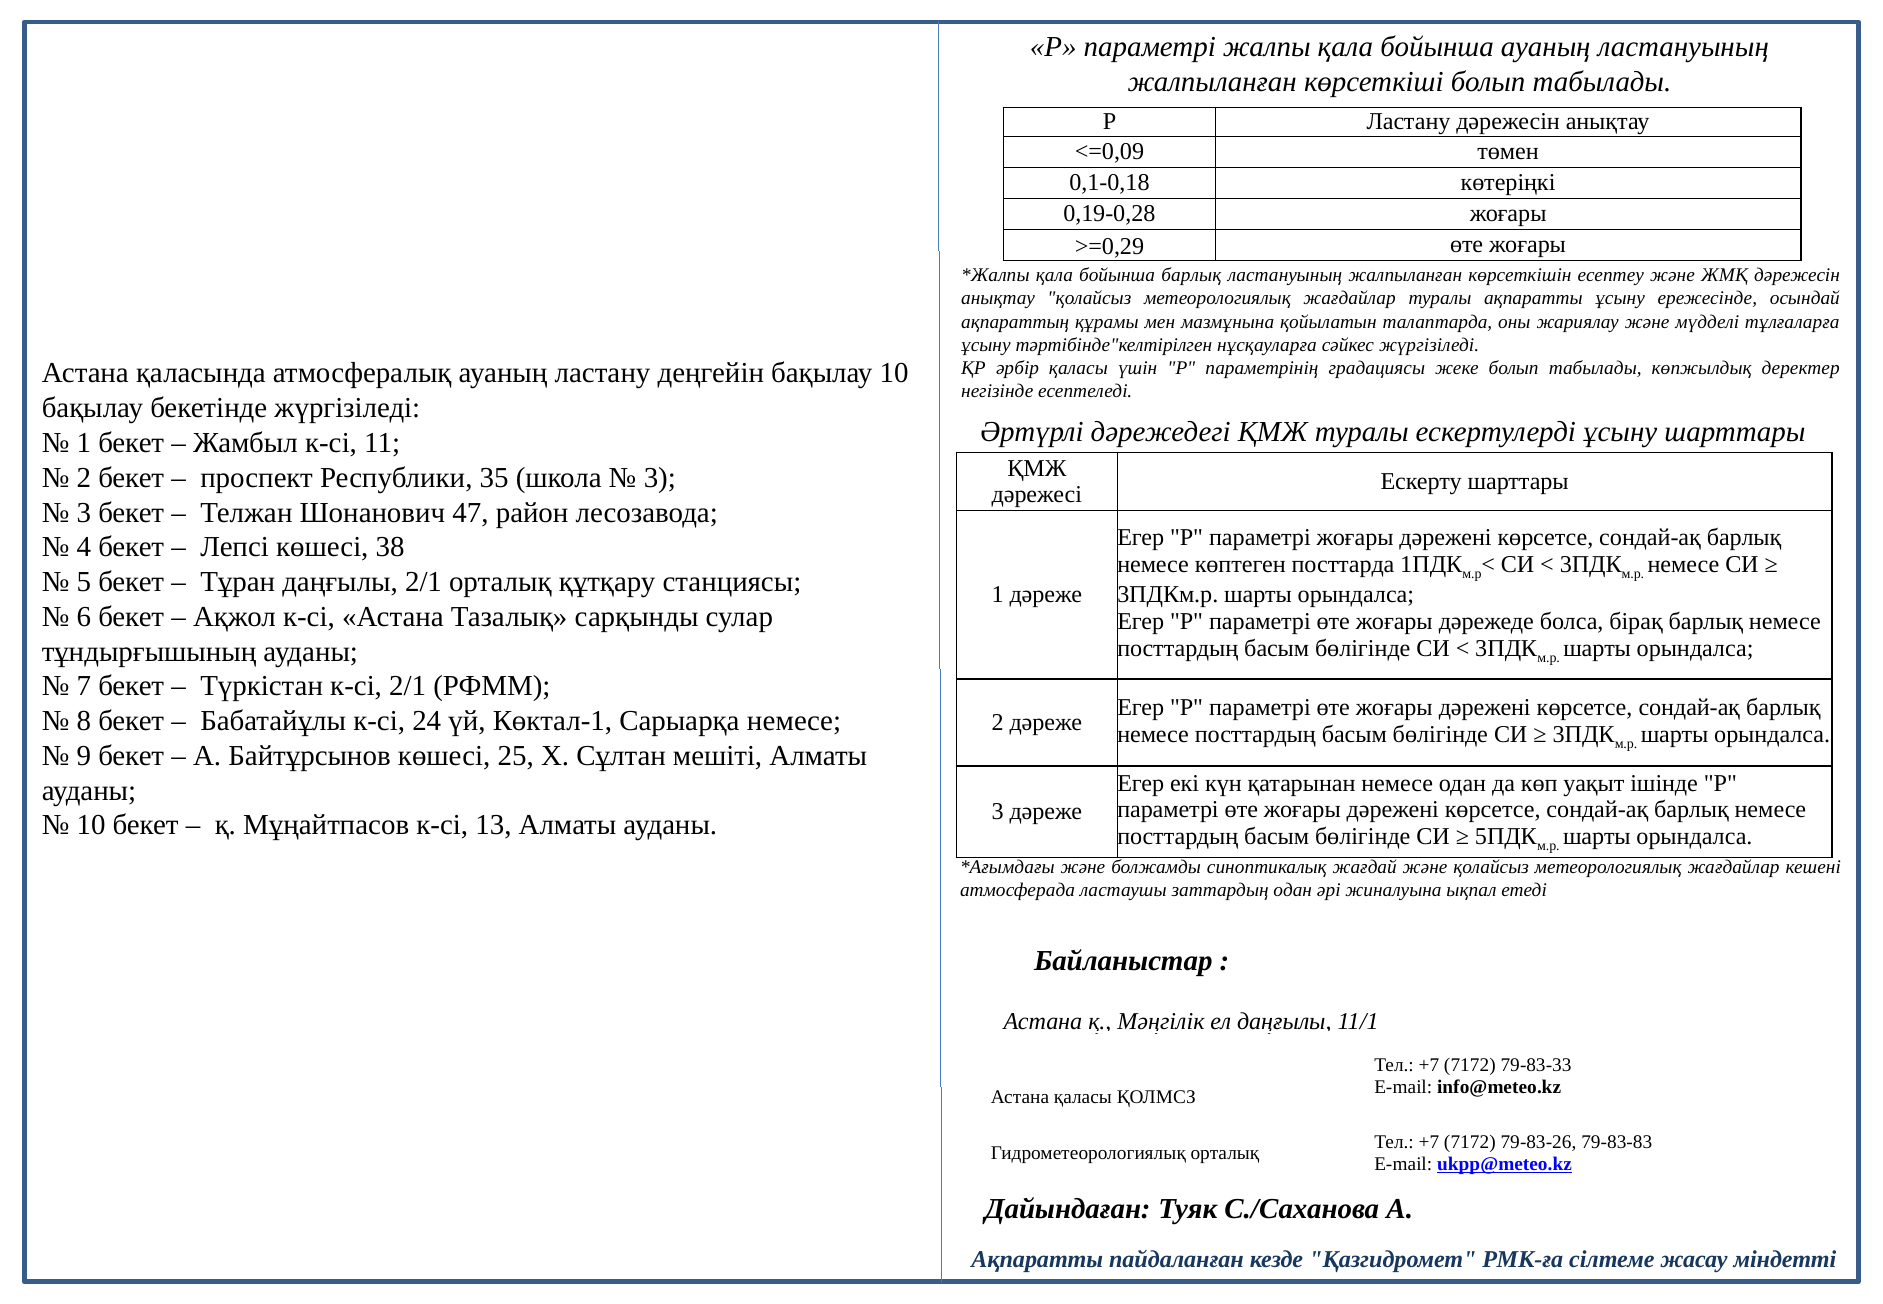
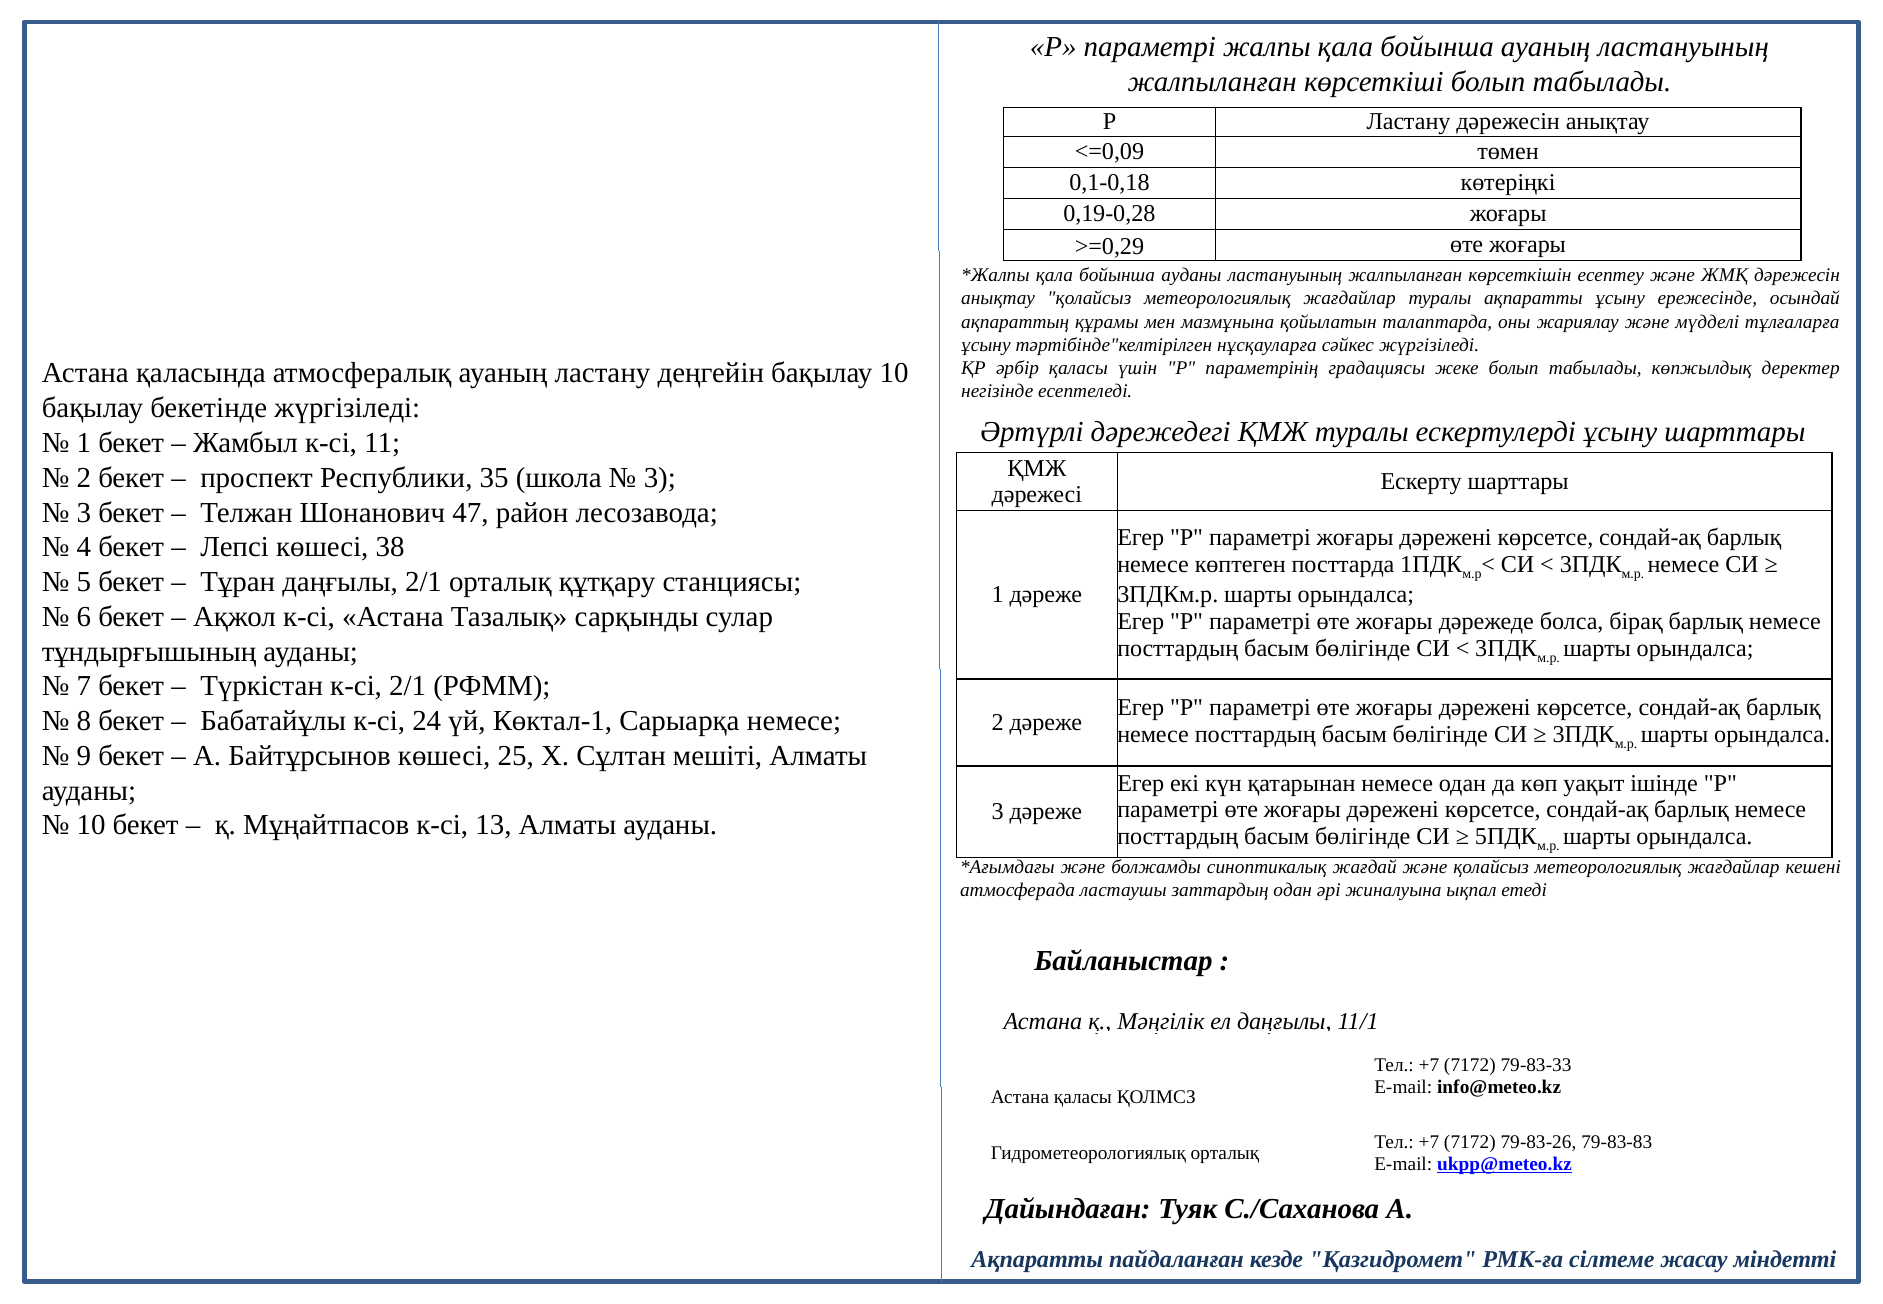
бойынша барлық: барлық -> ауданы (1191, 275)
